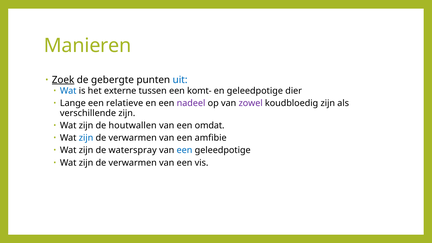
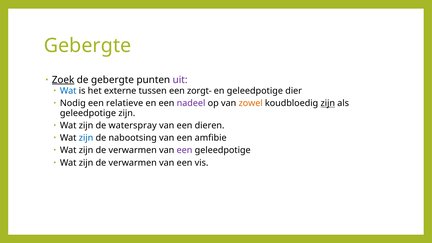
Manieren: Manieren -> Gebergte (88, 45)
uit colour: blue -> purple (180, 80)
komt-: komt- -> zorgt- (199, 91)
Lange: Lange -> Nodig (73, 103)
zowel colour: purple -> orange (251, 103)
zijn underline: none -> present (328, 103)
verschillende: verschillende -> geleedpotige (88, 113)
houtwallen: houtwallen -> waterspray (133, 125)
omdat: omdat -> dieren (210, 125)
verwarmen: verwarmen -> nabootsing (133, 138)
waterspray: waterspray -> verwarmen (133, 150)
een colour: blue -> purple (185, 150)
